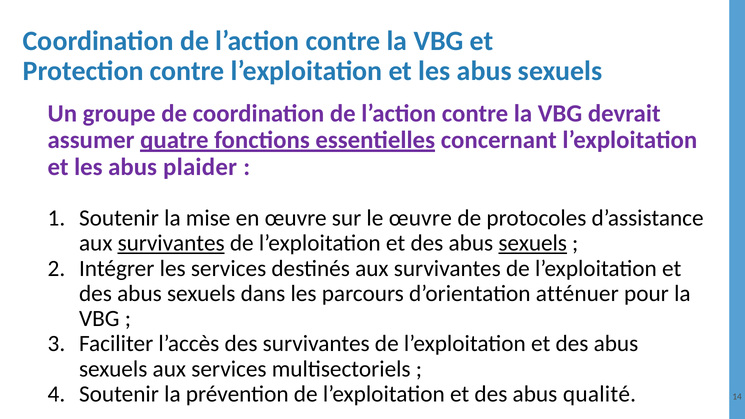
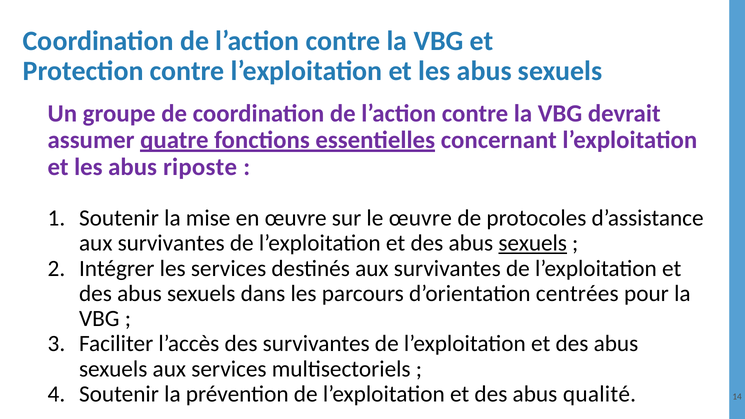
plaider: plaider -> riposte (200, 167)
survivantes underline: present -> none (171, 243)
atténuer: atténuer -> centrées (577, 294)
